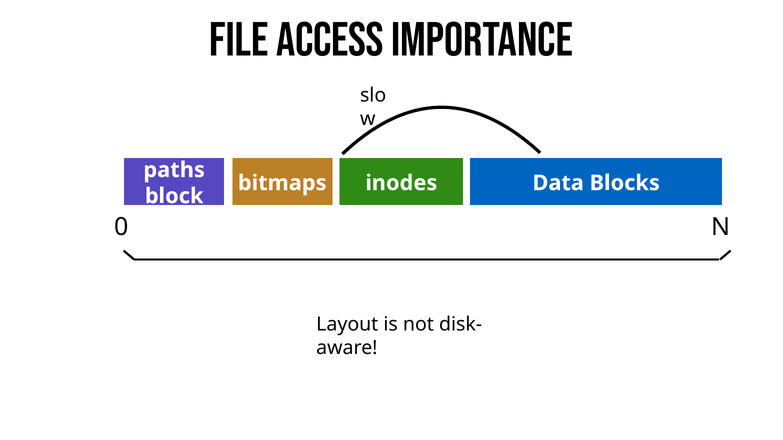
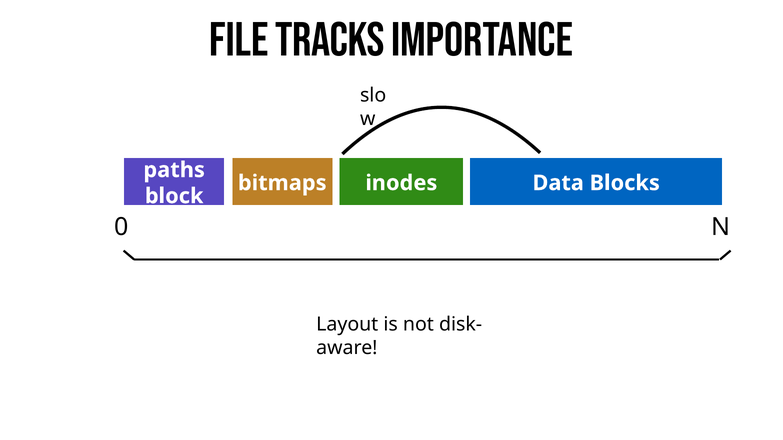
ACCESS: ACCESS -> TRACKS (330, 40)
